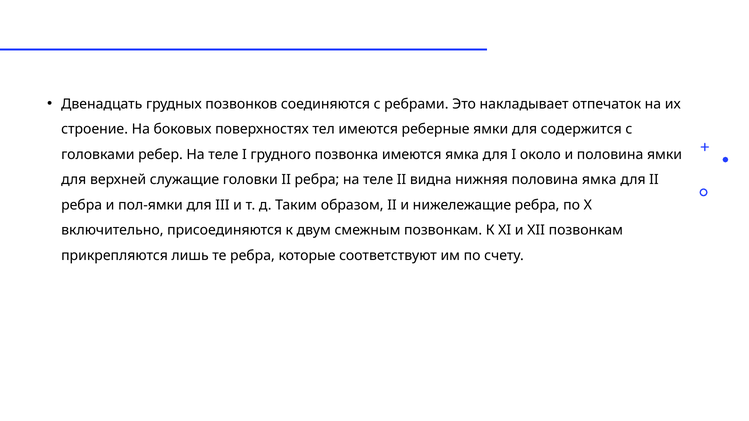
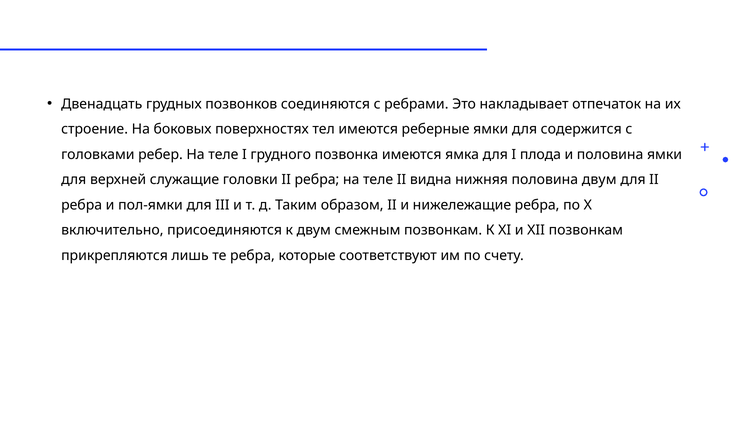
около: около -> плода (540, 155)
половина ямка: ямка -> двум (599, 180)
